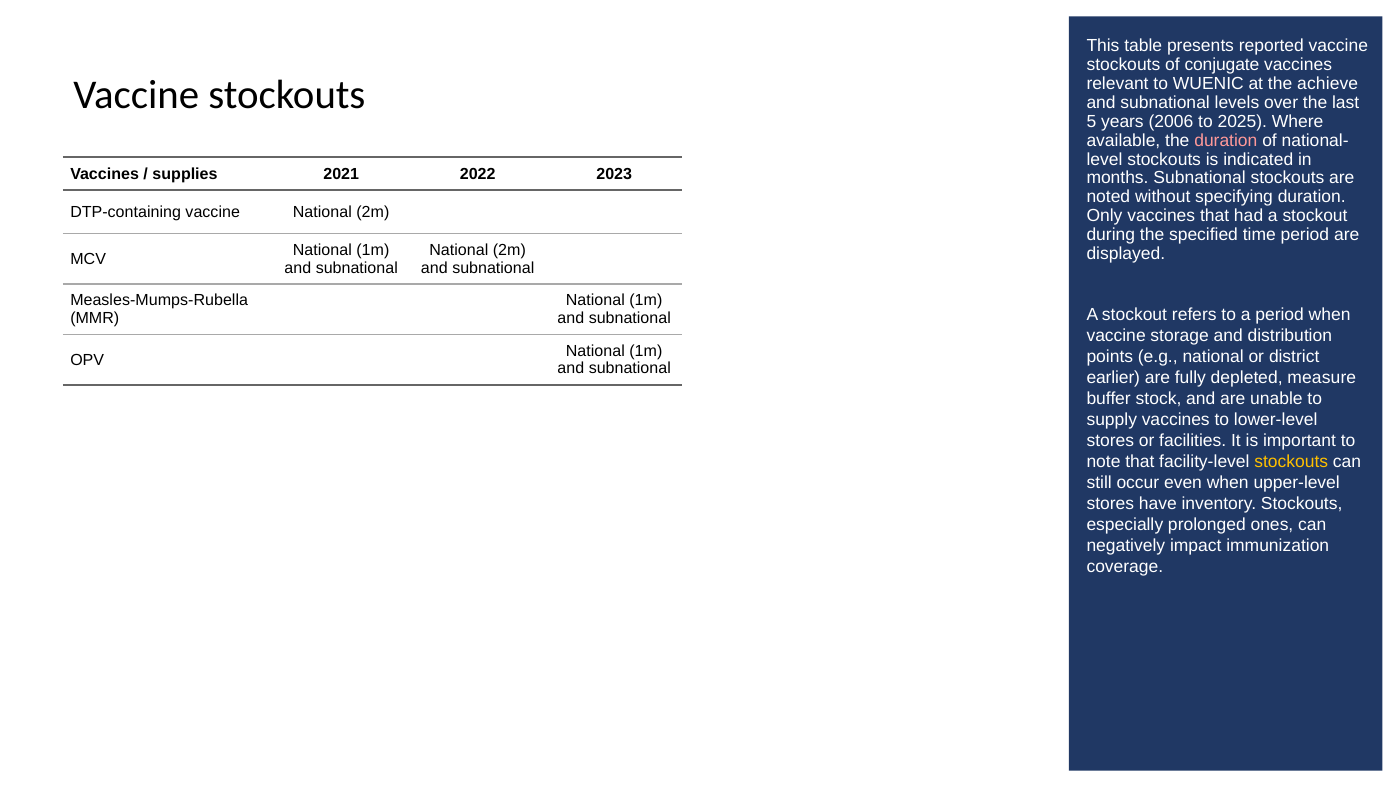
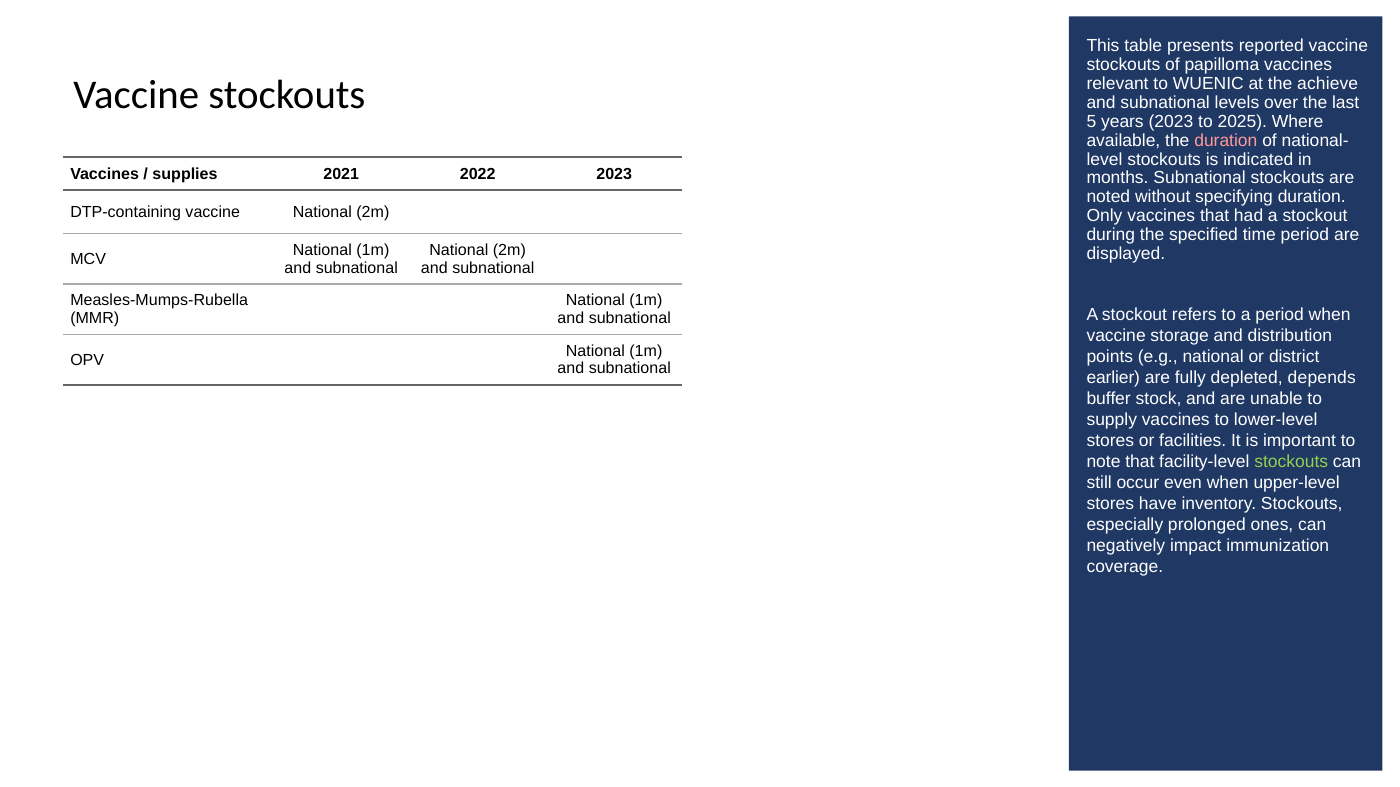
conjugate: conjugate -> papilloma (1222, 65)
years 2006: 2006 -> 2023 (1171, 122)
measure: measure -> depends (1322, 378)
stockouts colour: yellow -> light green (1291, 462)
